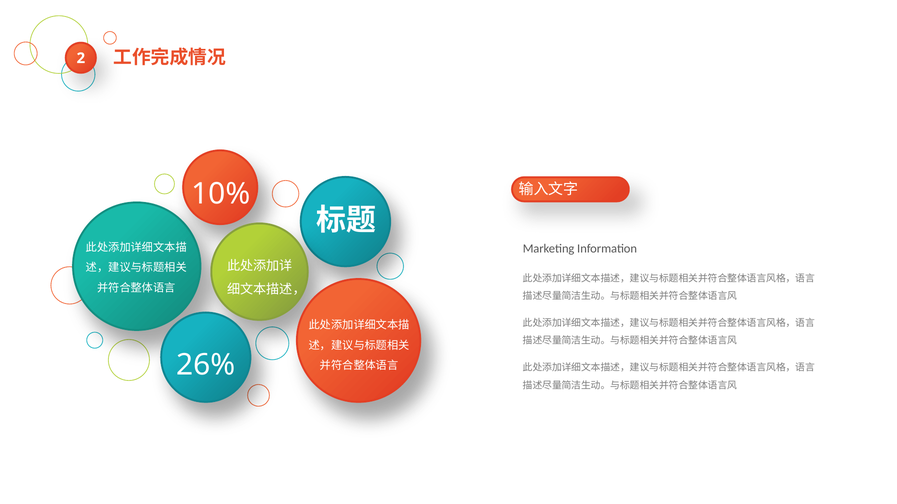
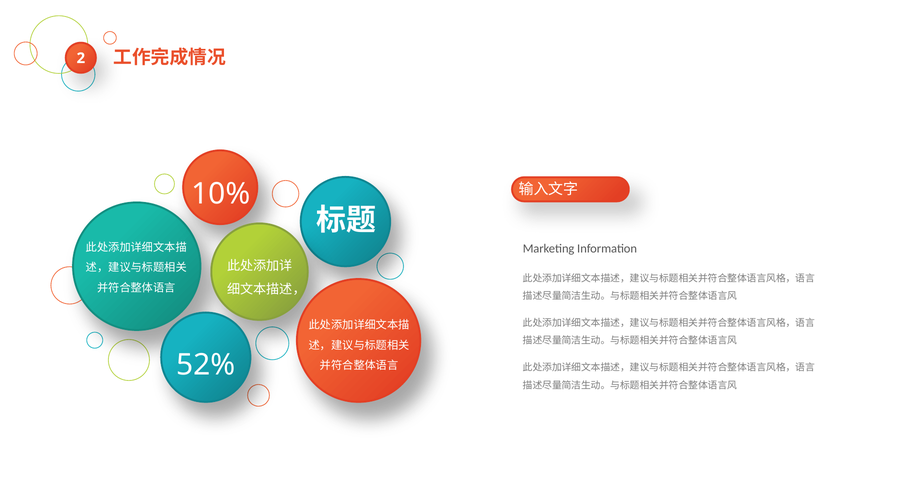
26%: 26% -> 52% (206, 365)
